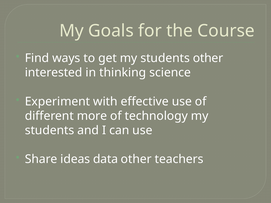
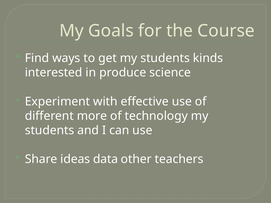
students other: other -> kinds (208, 58)
thinking: thinking -> produce (123, 73)
